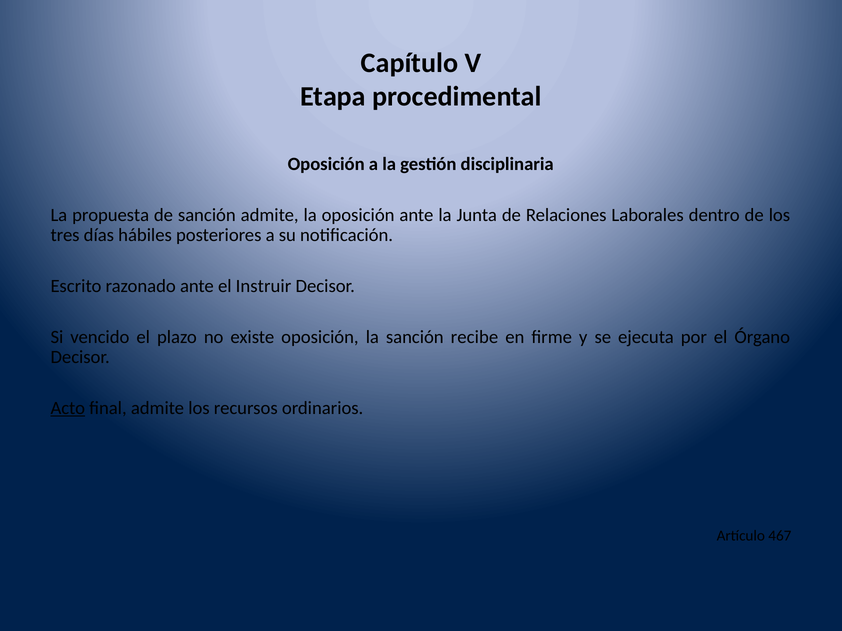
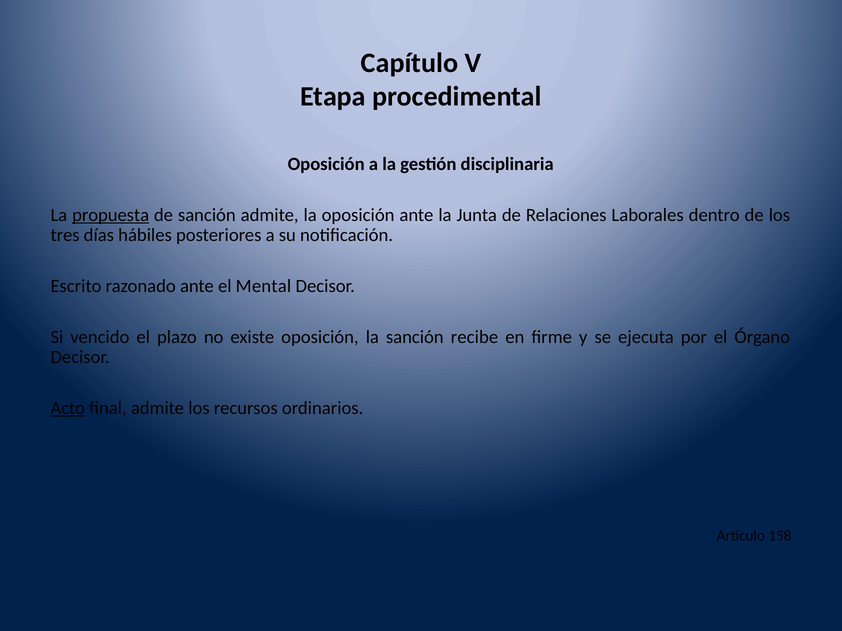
propuesta underline: none -> present (111, 215)
Instruir: Instruir -> Mental (263, 286)
467: 467 -> 158 (780, 536)
